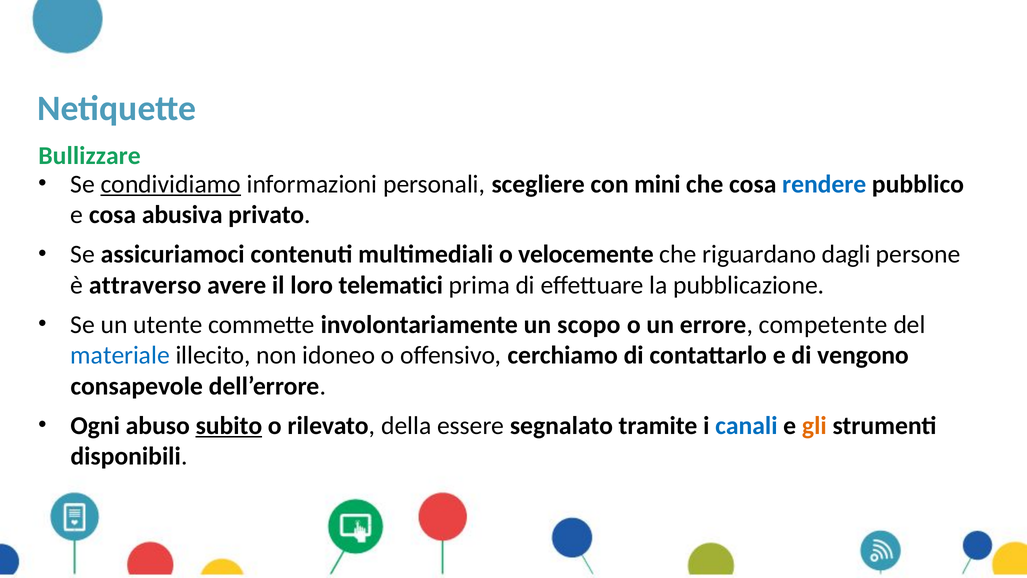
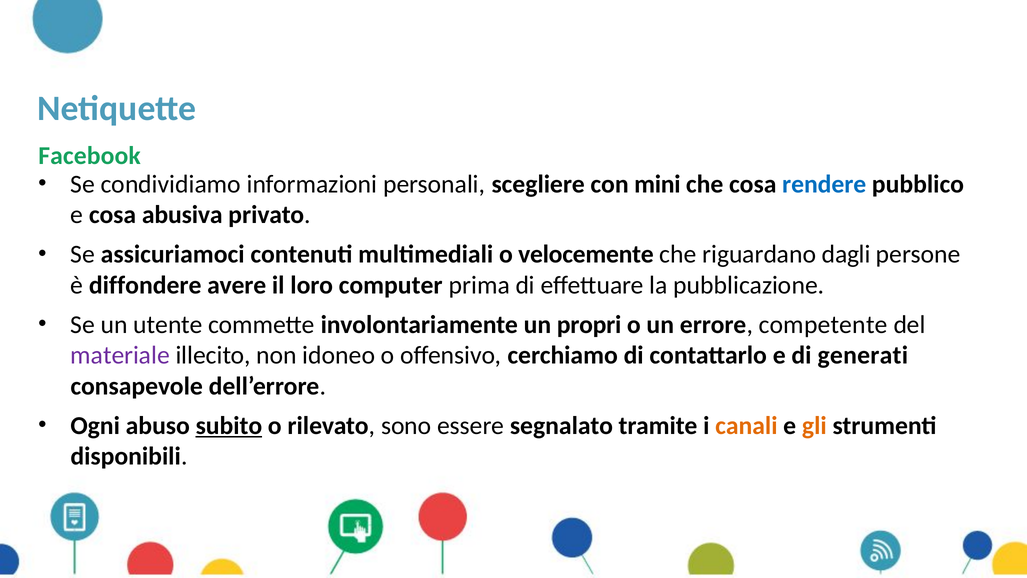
Bullizzare: Bullizzare -> Facebook (90, 156)
condividiamo underline: present -> none (171, 184)
attraverso: attraverso -> diffondere (145, 285)
telematici: telematici -> computer (391, 285)
scopo: scopo -> propri (589, 324)
materiale colour: blue -> purple (120, 355)
vengono: vengono -> generati (863, 355)
della: della -> sono (406, 425)
canali colour: blue -> orange (746, 425)
